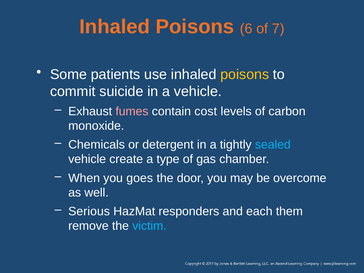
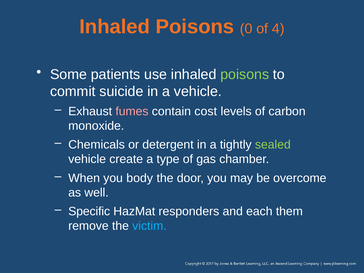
6: 6 -> 0 (246, 29)
7: 7 -> 4 (278, 29)
poisons colour: yellow -> light green (245, 74)
sealed colour: light blue -> light green (273, 145)
goes: goes -> body (140, 178)
Serious: Serious -> Specific (89, 211)
